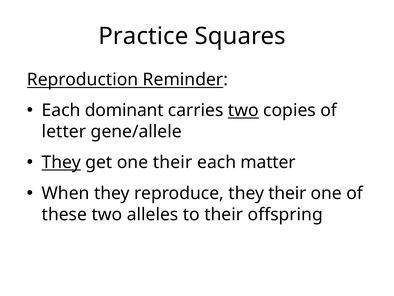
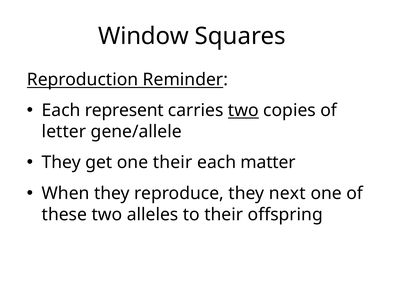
Practice: Practice -> Window (143, 36)
dominant: dominant -> represent (124, 110)
They underline: present -> none (61, 162)
they their: their -> next (287, 193)
